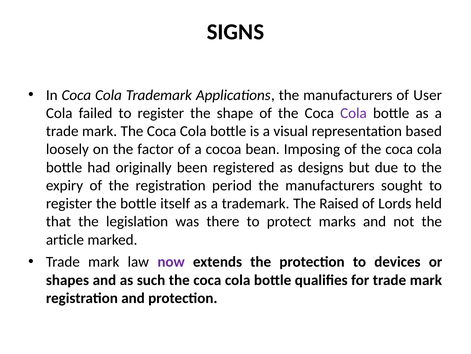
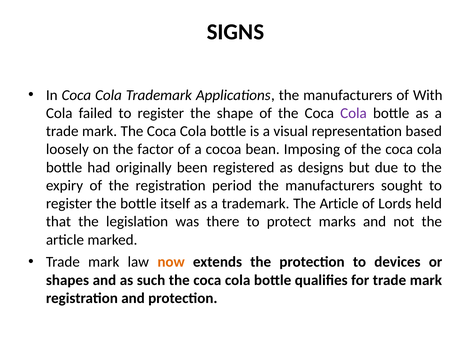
User: User -> With (428, 95)
trademark The Raised: Raised -> Article (339, 203)
now colour: purple -> orange (171, 261)
